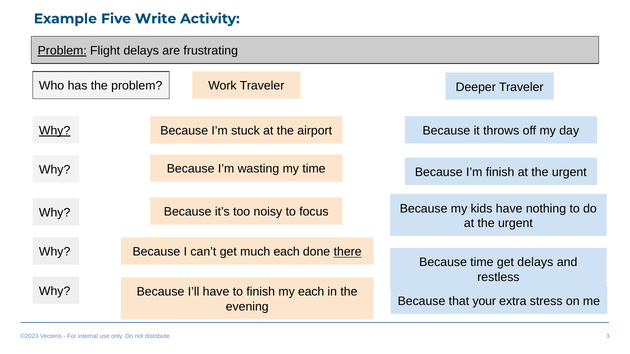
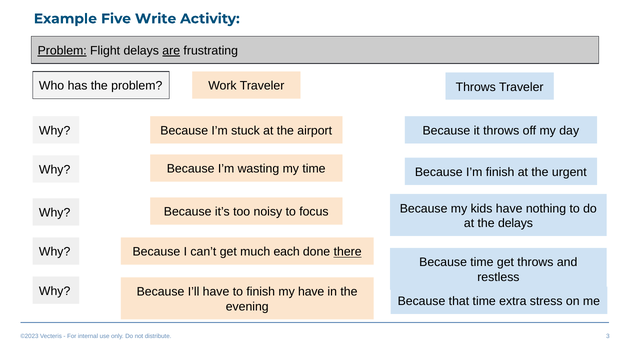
are underline: none -> present (171, 51)
Traveler Deeper: Deeper -> Throws (476, 87)
Why underline: present -> none (55, 131)
urgent: urgent -> delays (515, 223)
get delays: delays -> throws (535, 263)
my each: each -> have (311, 292)
that your: your -> time (484, 302)
